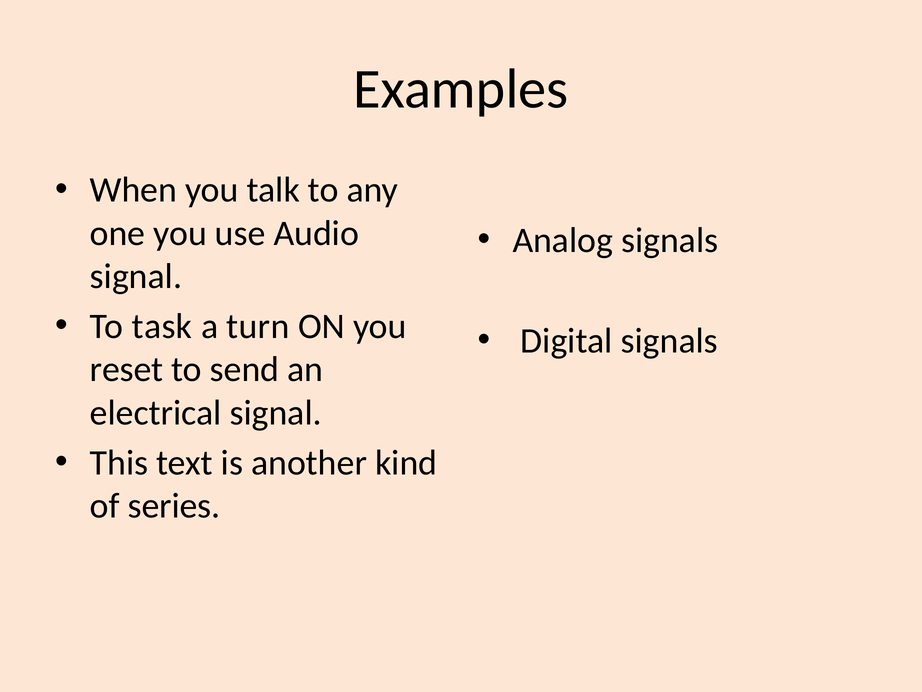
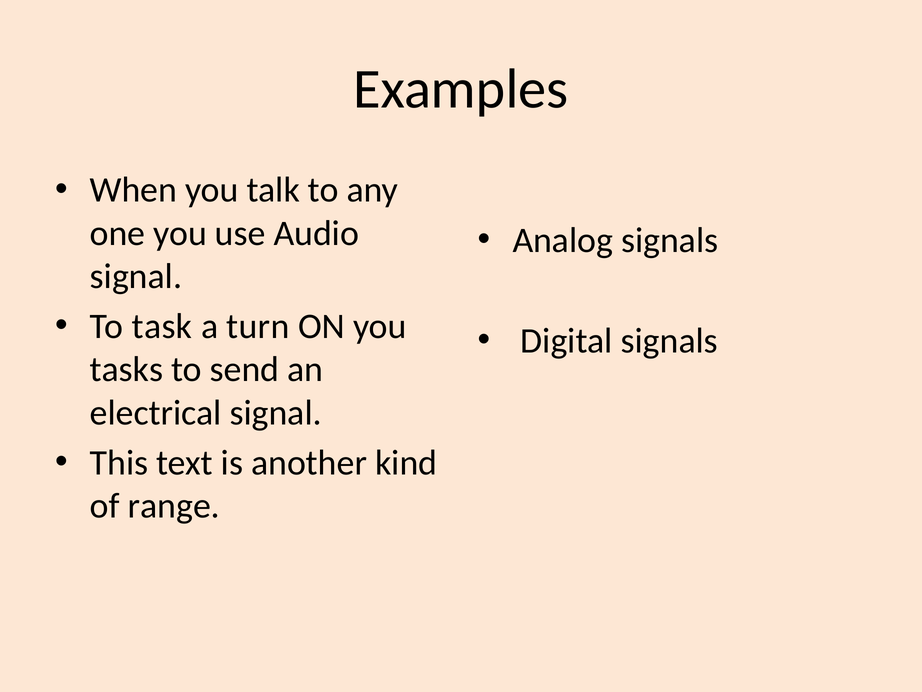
reset: reset -> tasks (127, 369)
series: series -> range (174, 506)
